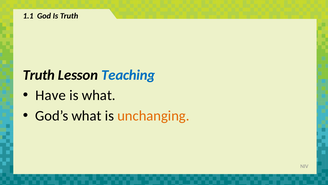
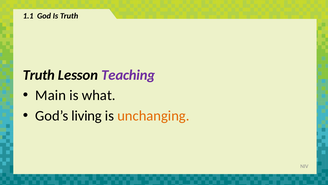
Teaching colour: blue -> purple (128, 75)
Have: Have -> Main (51, 95)
God’s what: what -> living (87, 116)
